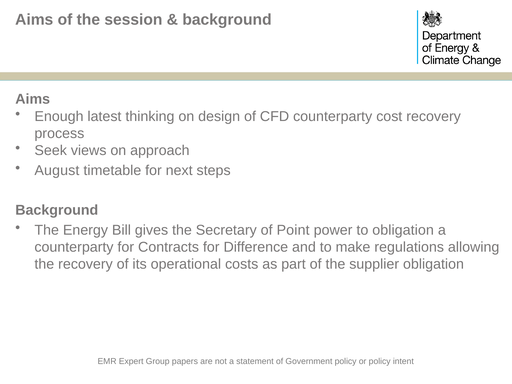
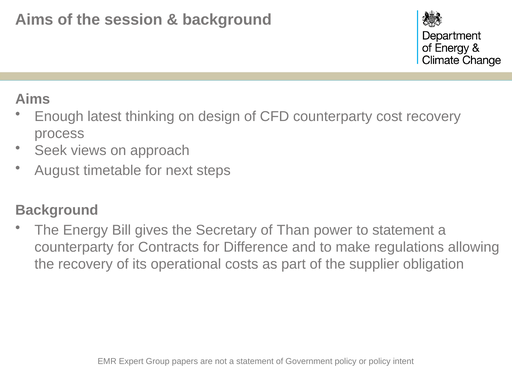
Point: Point -> Than (293, 230)
to obligation: obligation -> statement (403, 230)
